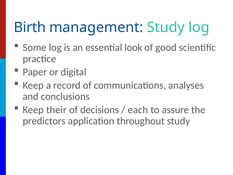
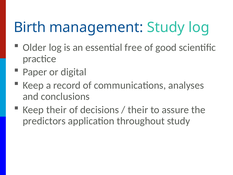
Some: Some -> Older (35, 47)
look: look -> free (133, 47)
each: each -> their (138, 110)
